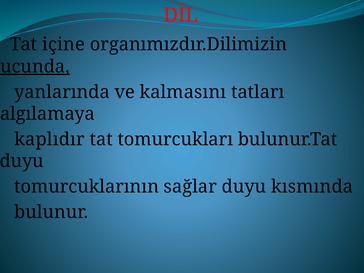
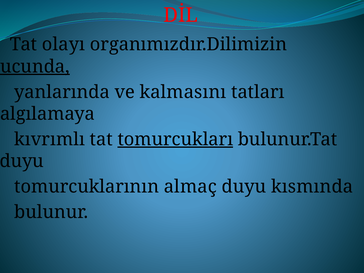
içine: içine -> olayı (63, 44)
kaplıdır: kaplıdır -> kıvrımlı (50, 139)
tomurcukları underline: none -> present (175, 139)
sağlar: sağlar -> almaç (190, 187)
